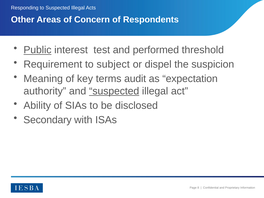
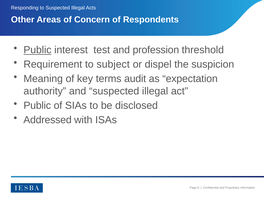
performed: performed -> profession (156, 50)
suspected underline: present -> none (114, 91)
Ability: Ability -> Public (37, 105)
Secondary: Secondary -> Addressed (47, 120)
